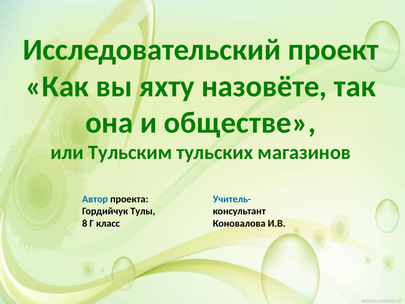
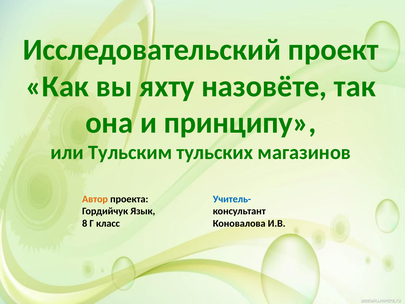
обществе: обществе -> принципу (240, 123)
Автор colour: blue -> orange (95, 199)
Тулы: Тулы -> Язык (143, 211)
